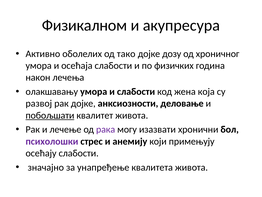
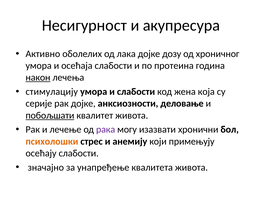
Физикалном: Физикалном -> Несигурност (84, 25)
тако: тако -> лака (126, 54)
физичких: физичких -> протеина (174, 66)
након underline: none -> present (38, 77)
олакшавању: олакшавању -> стимулацију (52, 91)
развој: развој -> серије (39, 103)
психолошки colour: purple -> orange (52, 141)
